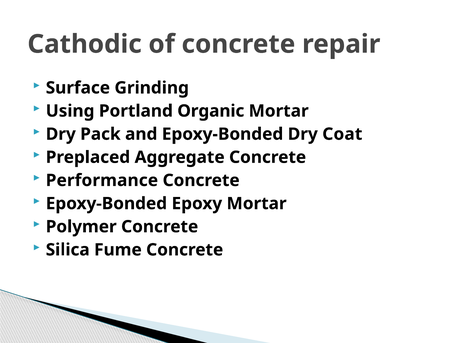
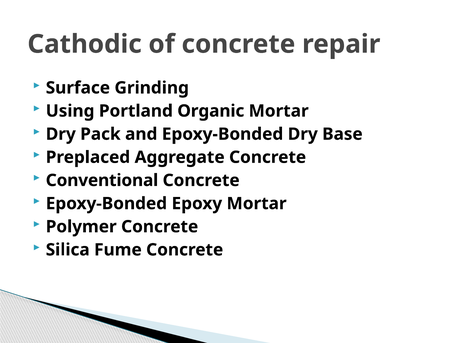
Coat: Coat -> Base (342, 134)
Performance: Performance -> Conventional (102, 181)
